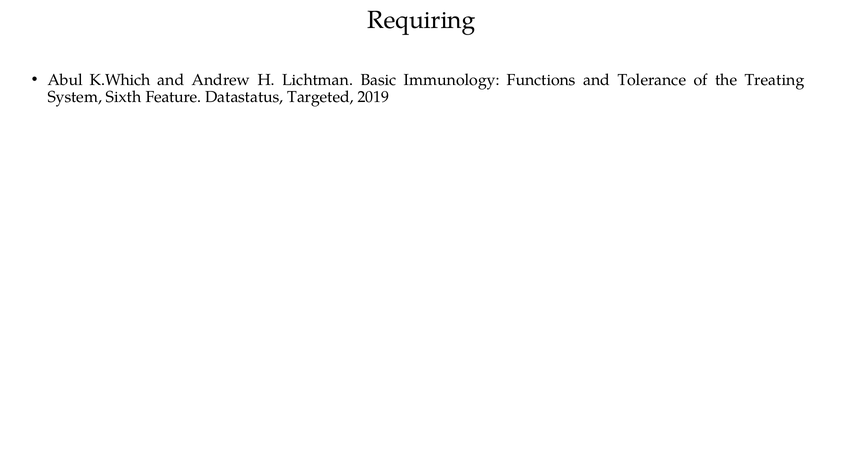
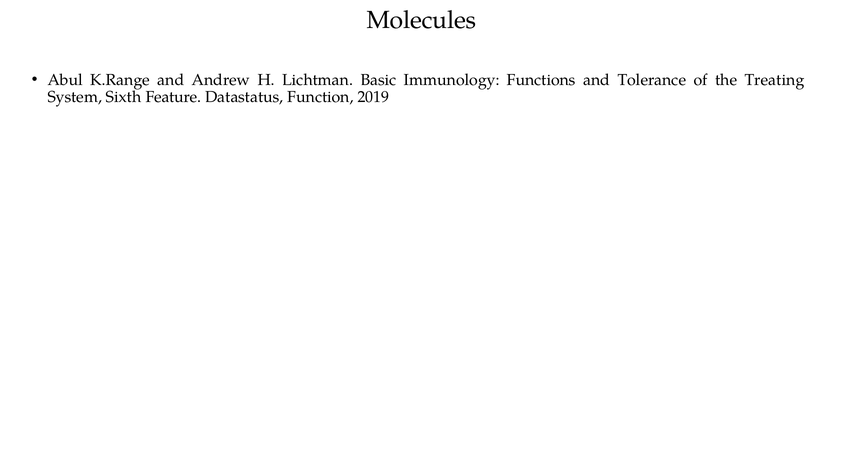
Requiring: Requiring -> Molecules (421, 20)
K.Which: K.Which -> K.Range (120, 80)
Targeted: Targeted -> Function (321, 97)
